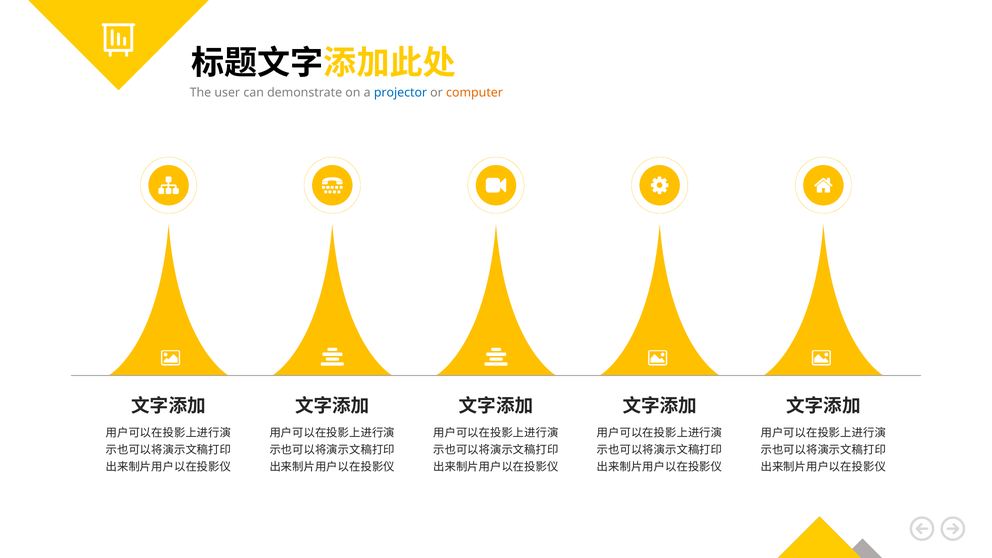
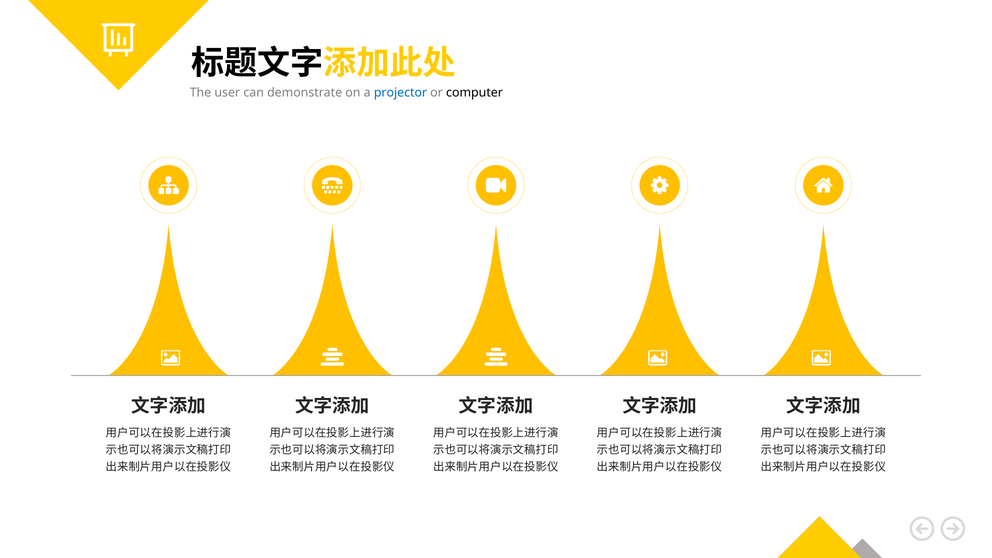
computer colour: orange -> black (475, 93)
